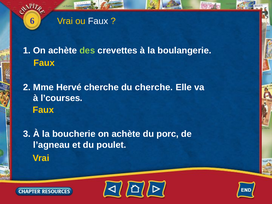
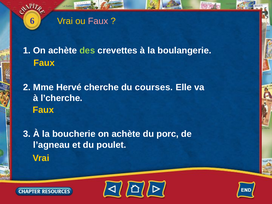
Faux colour: white -> pink (98, 21)
du cherche: cherche -> courses (154, 87)
l’courses: l’courses -> l’cherche (62, 98)
